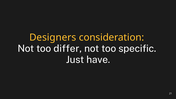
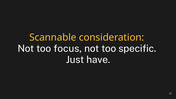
Designers: Designers -> Scannable (53, 37)
differ: differ -> focus (68, 49)
